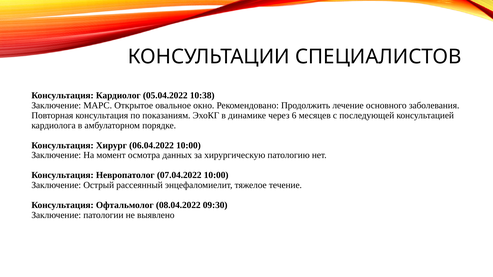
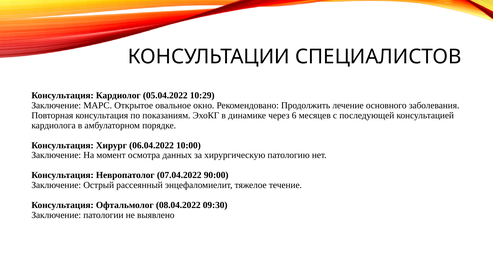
10:38: 10:38 -> 10:29 (202, 96)
07.04.2022 10:00: 10:00 -> 90:00 (216, 175)
